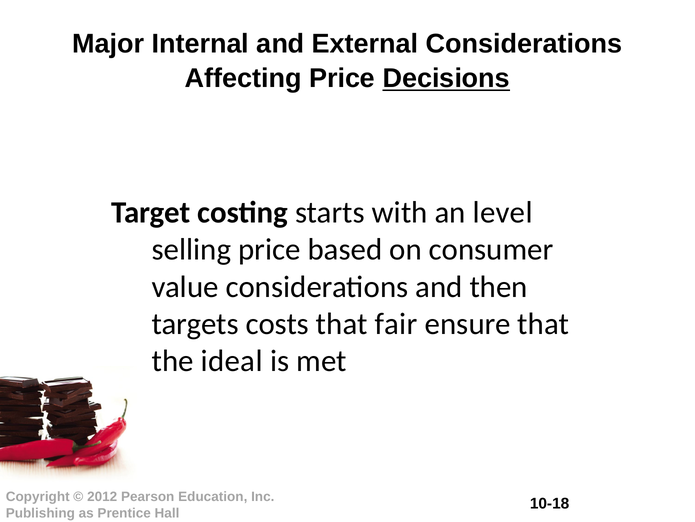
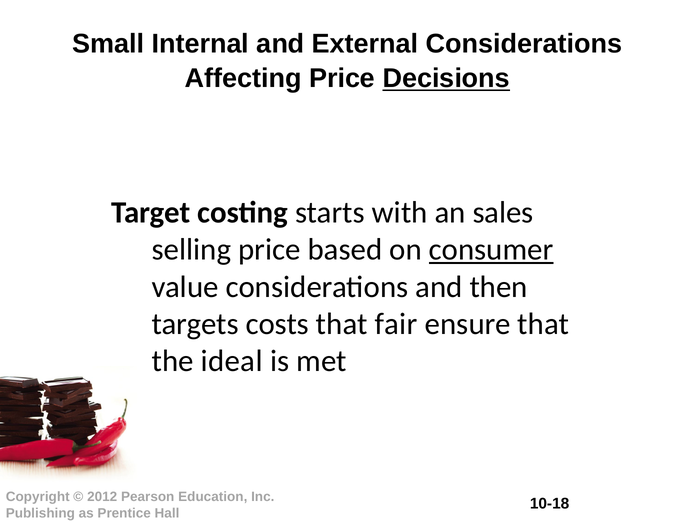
Major: Major -> Small (108, 44)
level: level -> sales (503, 212)
consumer underline: none -> present (491, 249)
